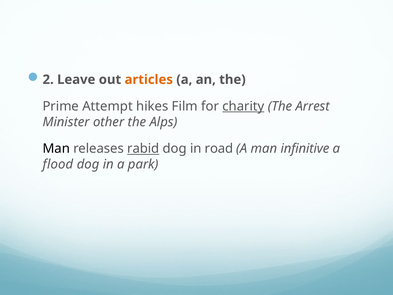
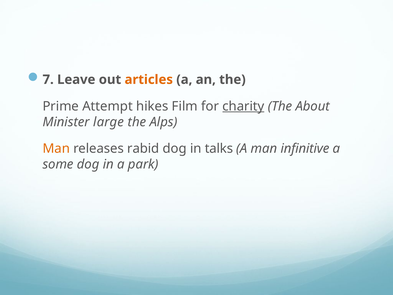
2: 2 -> 7 (48, 80)
Arrest: Arrest -> About (313, 106)
other: other -> large (109, 122)
Man colour: black -> orange (56, 149)
rabid underline: present -> none (143, 149)
road: road -> talks (219, 149)
flood: flood -> some (58, 164)
